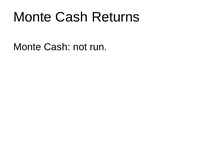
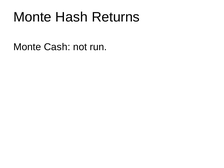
Cash: Cash -> Hash (72, 17)
